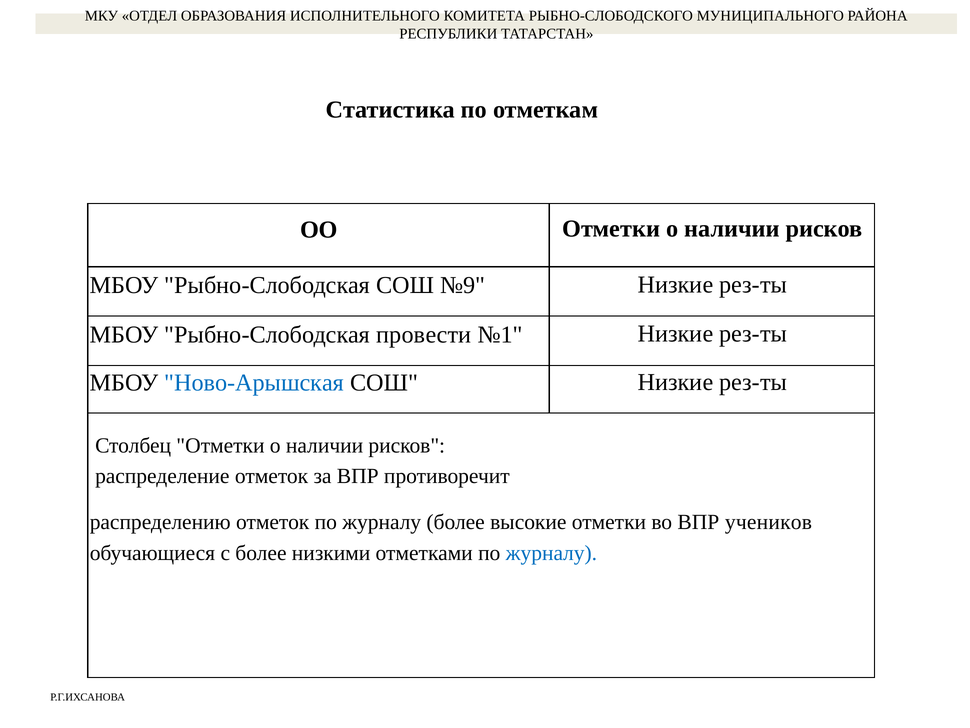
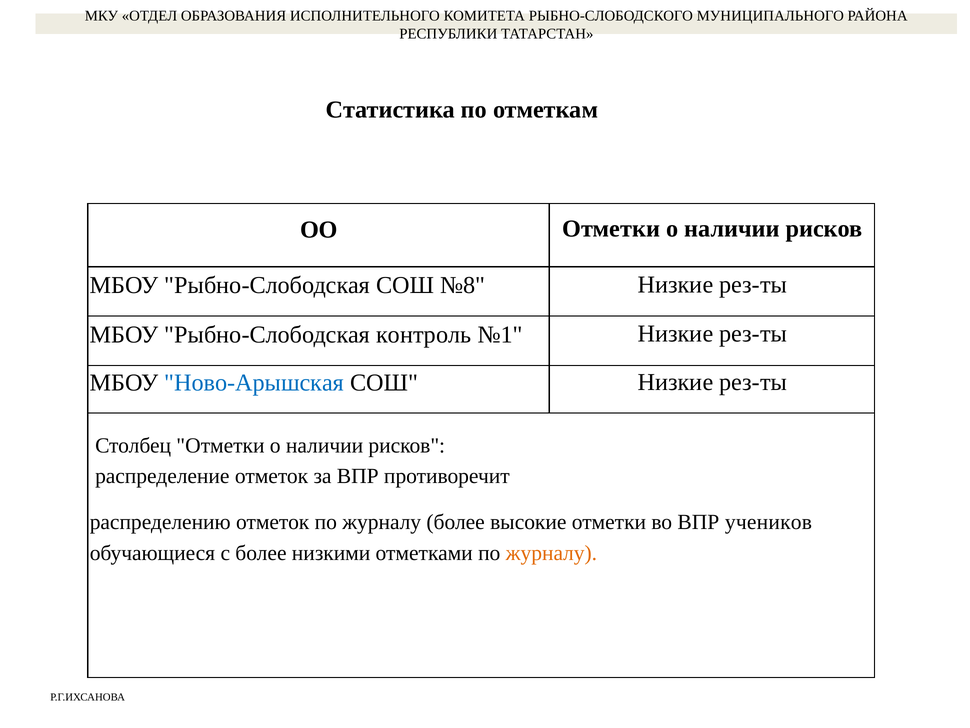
№9: №9 -> №8 (463, 285)
провести: провести -> контроль (424, 334)
журналу colour: blue -> orange (551, 553)
